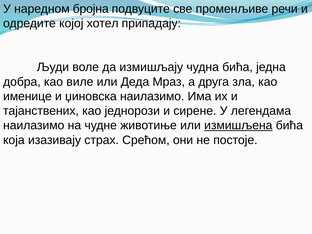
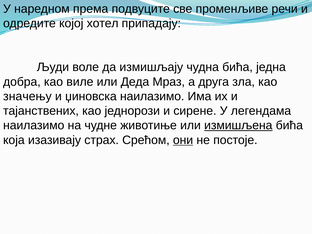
бројна: бројна -> према (91, 9)
именице: именице -> значењу (27, 96)
они underline: none -> present (183, 140)
